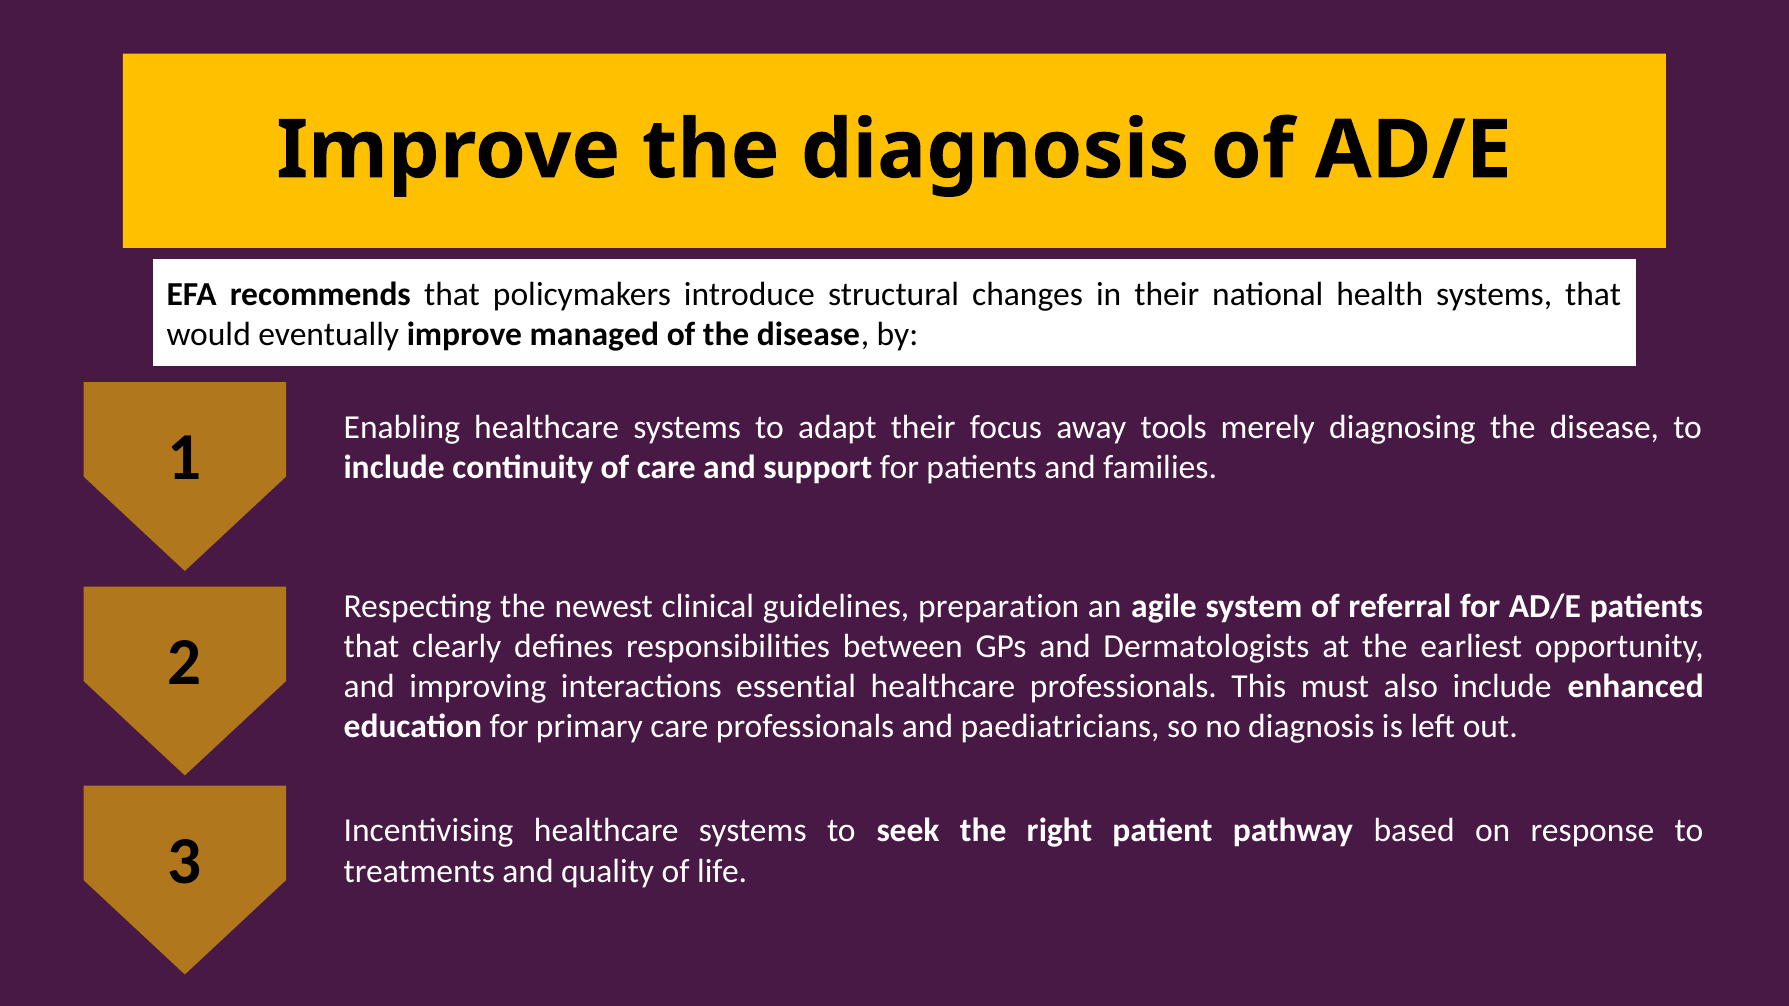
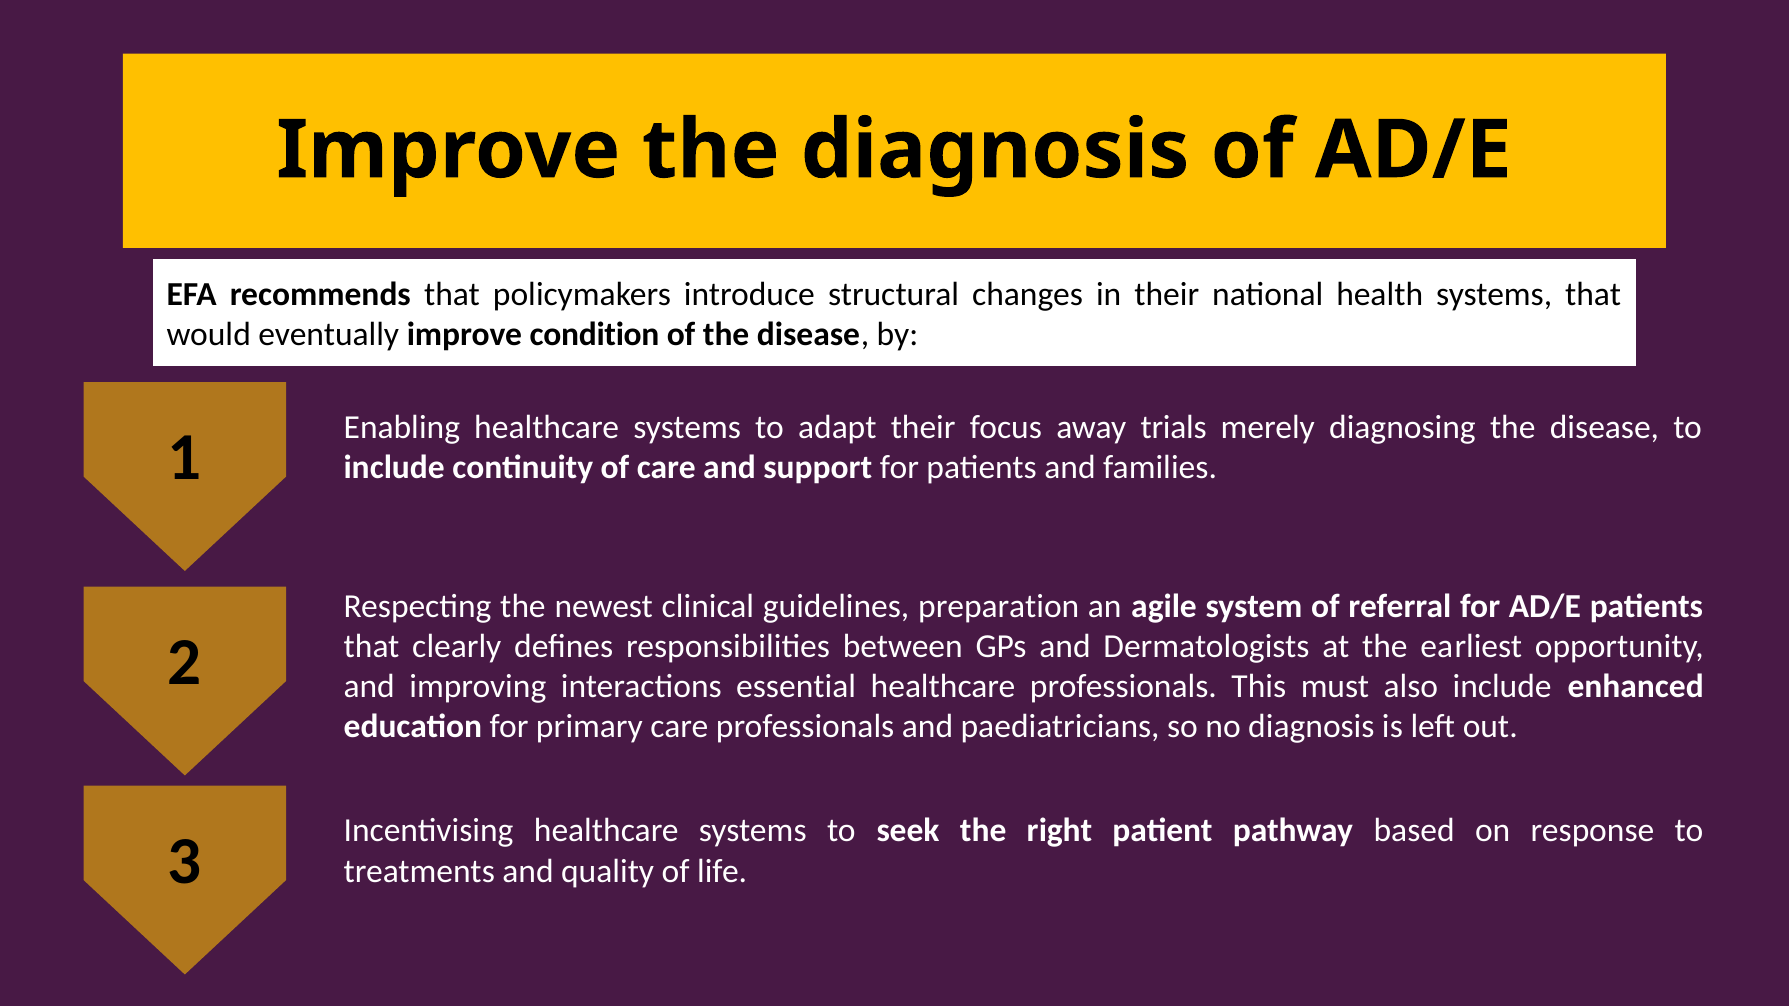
managed: managed -> condition (595, 335)
tools: tools -> trials (1174, 428)
